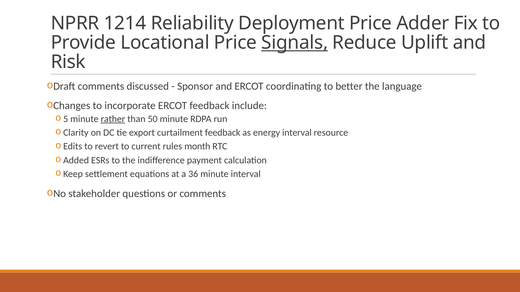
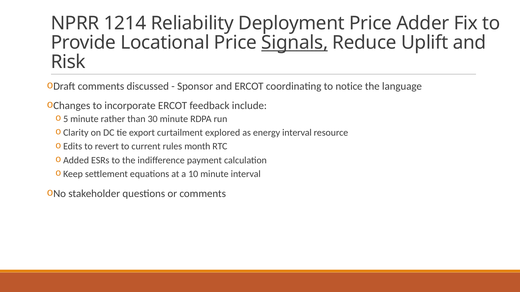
better: better -> notice (349, 86)
rather underline: present -> none (113, 119)
50: 50 -> 30 (153, 119)
curtailment feedback: feedback -> explored (223, 133)
36: 36 -> 10 (193, 174)
